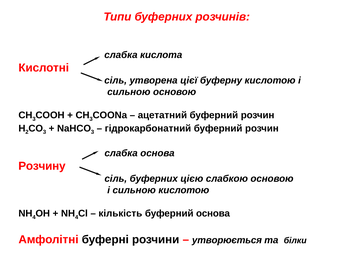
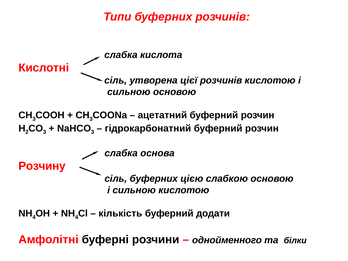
цієї буферну: буферну -> розчинів (221, 80)
буферний основа: основа -> додати (213, 213)
утворюється: утворюється -> однойменного (227, 240)
